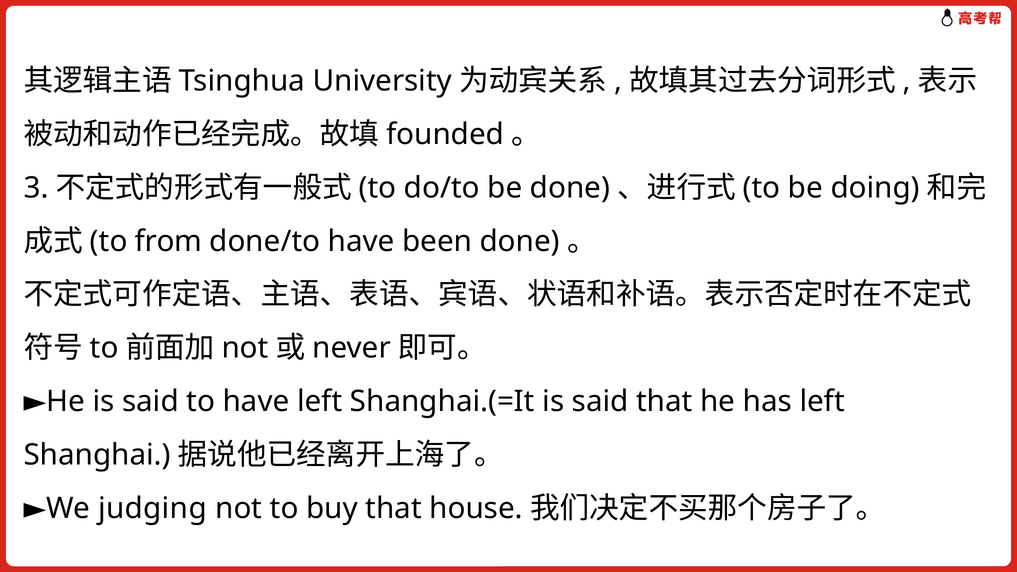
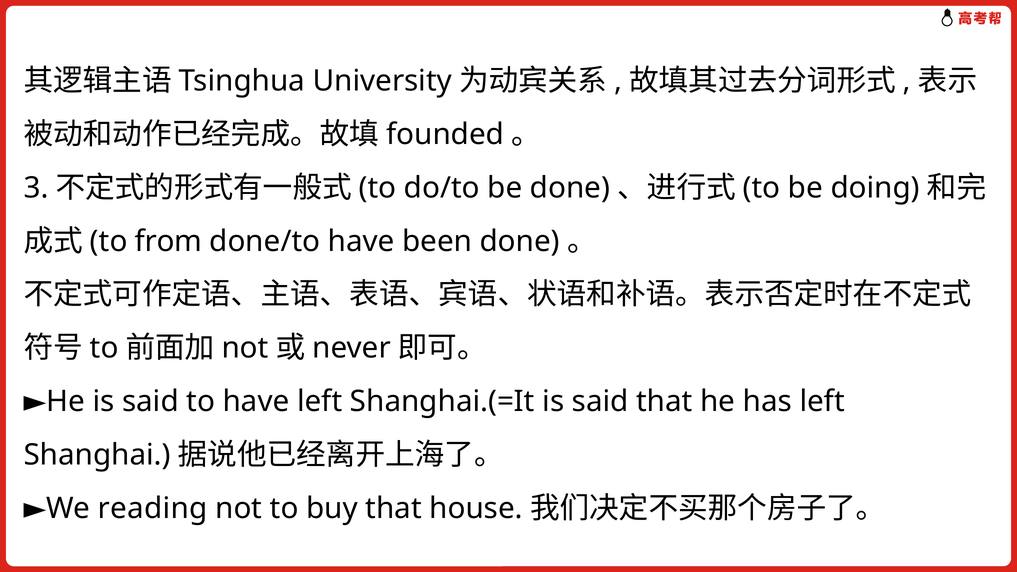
judging: judging -> reading (153, 508)
